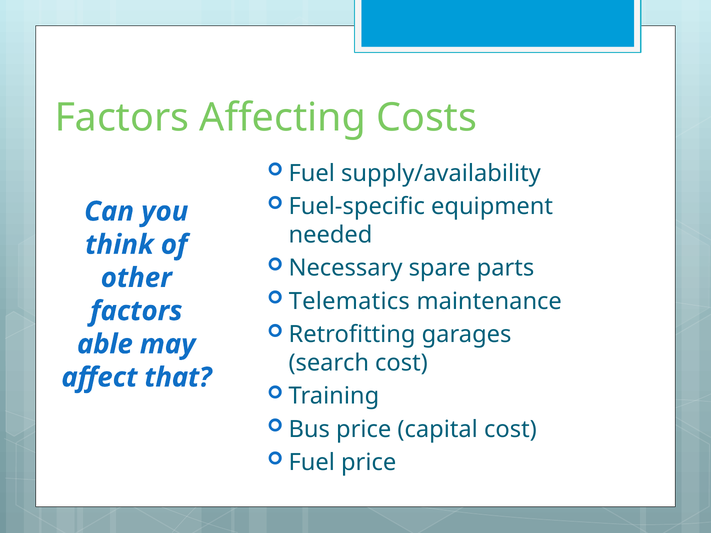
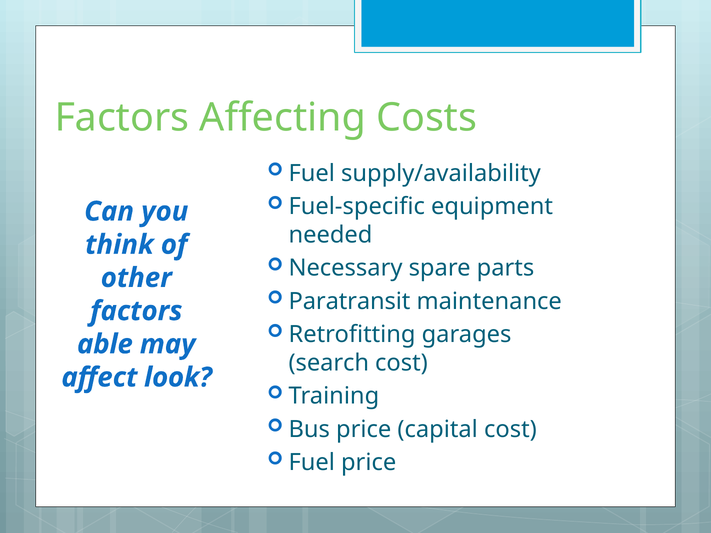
Telematics: Telematics -> Paratransit (349, 301)
that: that -> look (178, 378)
